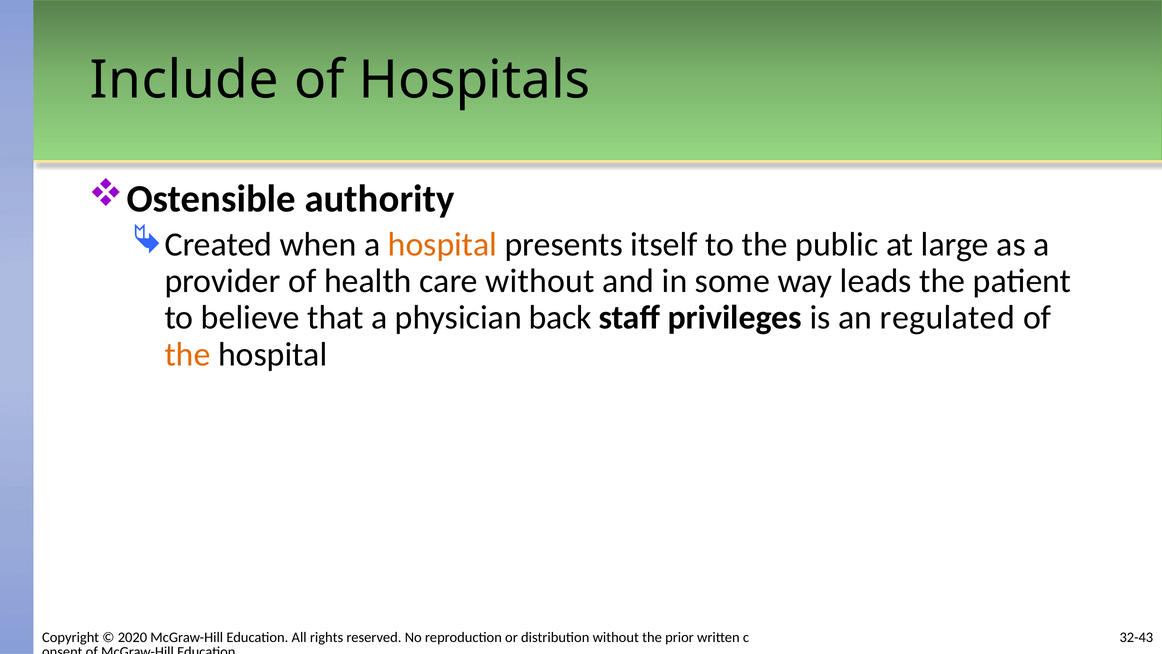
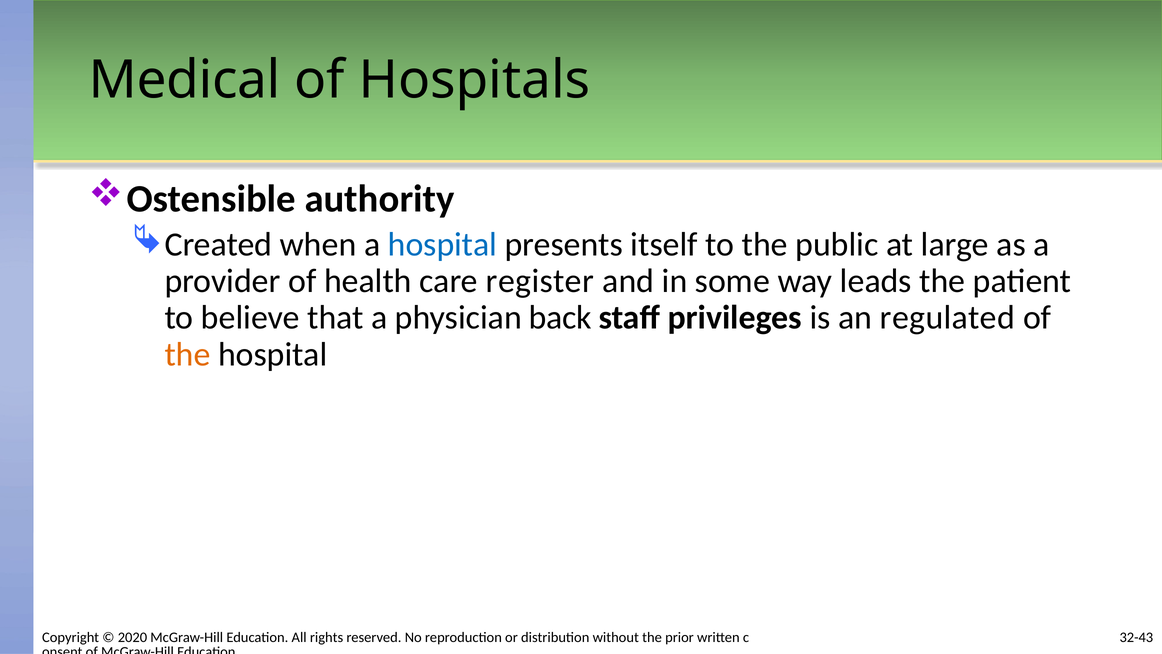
Include: Include -> Medical (185, 80)
hospital colour: orange -> blue (442, 244)
care without: without -> register (540, 281)
